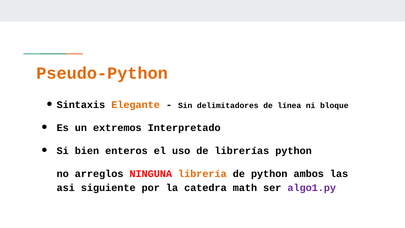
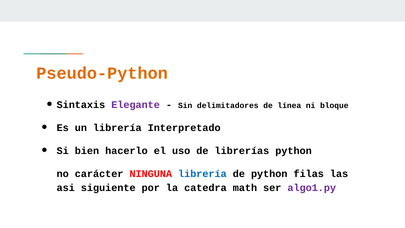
Elegante colour: orange -> purple (136, 105)
un extremos: extremos -> librería (117, 128)
enteros: enteros -> hacerlo (126, 151)
arreglos: arreglos -> carácter (99, 174)
librería colour: orange -> blue (202, 174)
ambos: ambos -> filas (309, 174)
